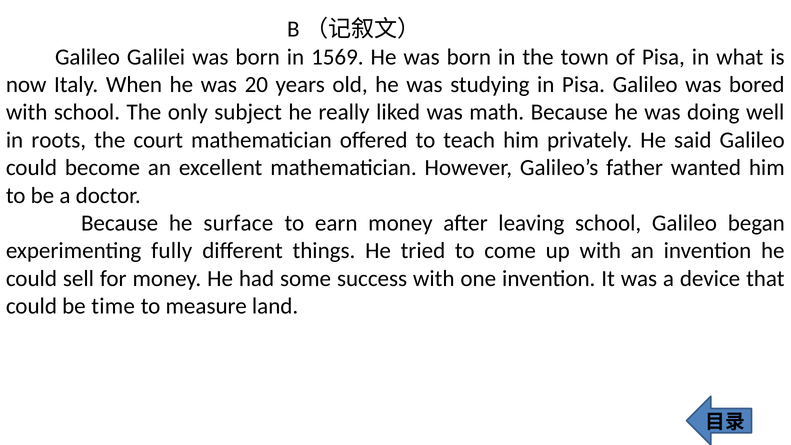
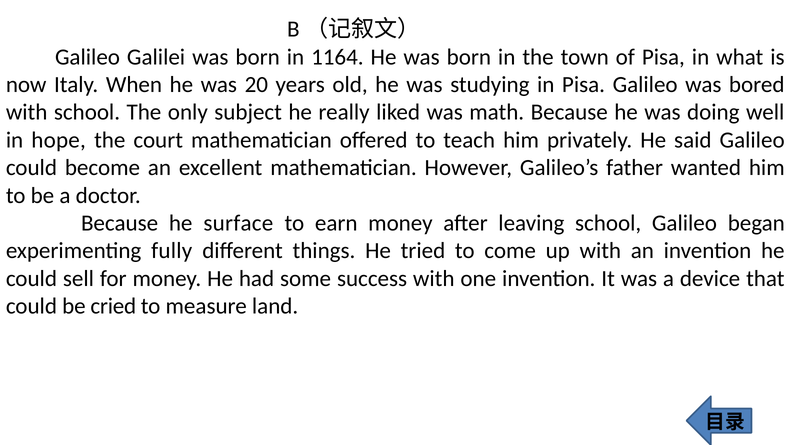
1569: 1569 -> 1164 (337, 57)
roots: roots -> hope (59, 140)
time: time -> cried (113, 306)
